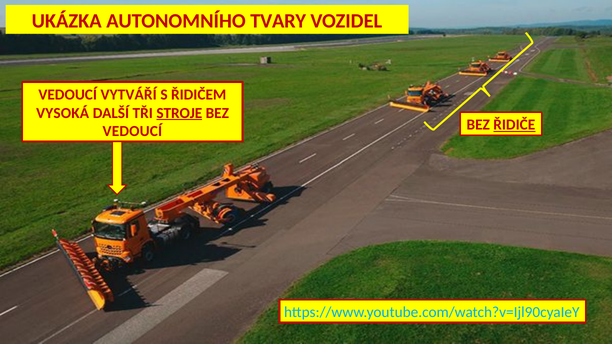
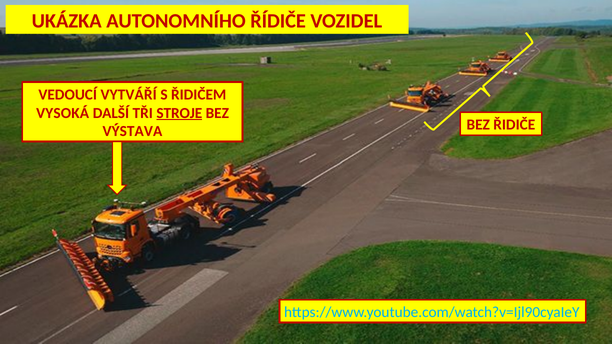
TVARY: TVARY -> ŘÍDIČE (278, 21)
ŘIDIČE underline: present -> none (514, 125)
VEDOUCÍ: VEDOUCÍ -> VÝSTAVA (132, 131)
